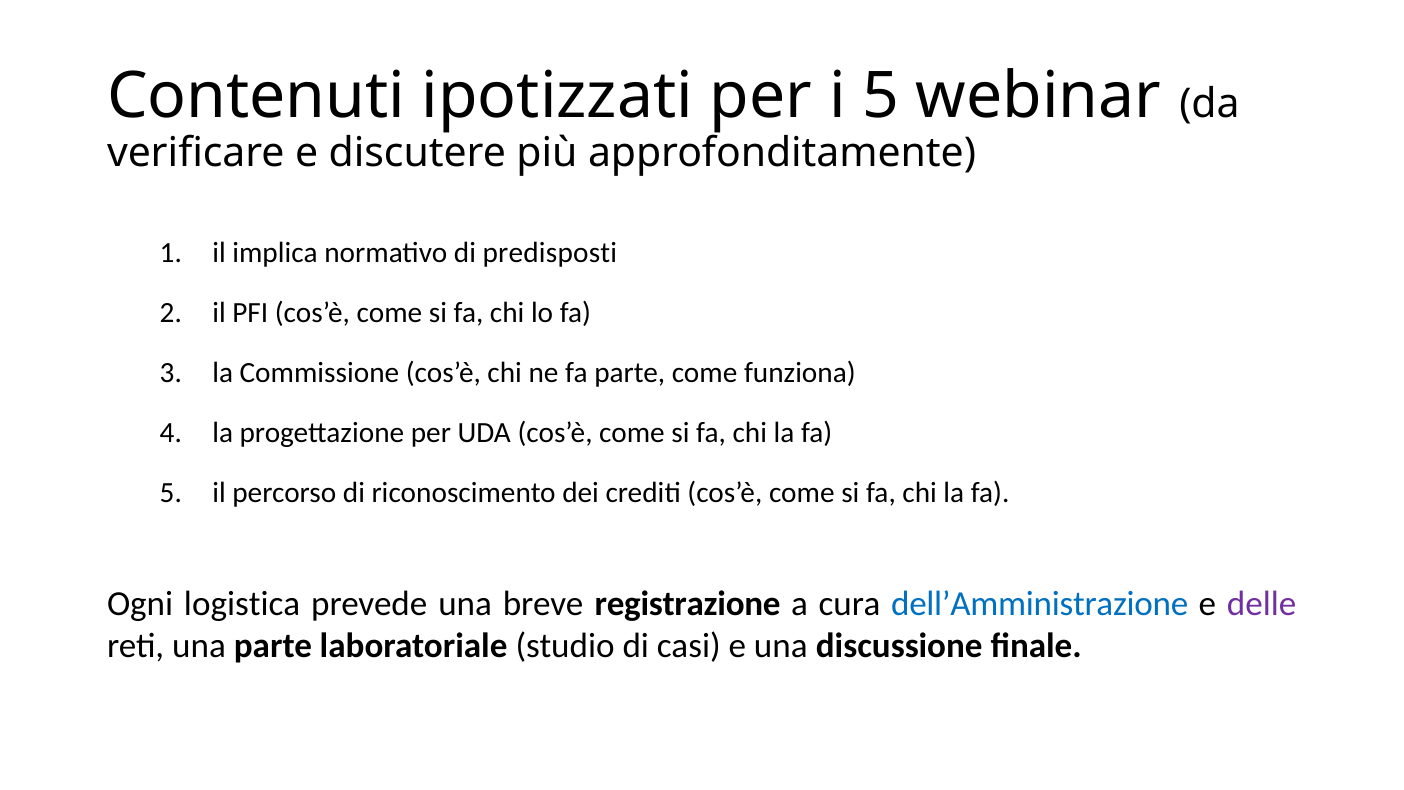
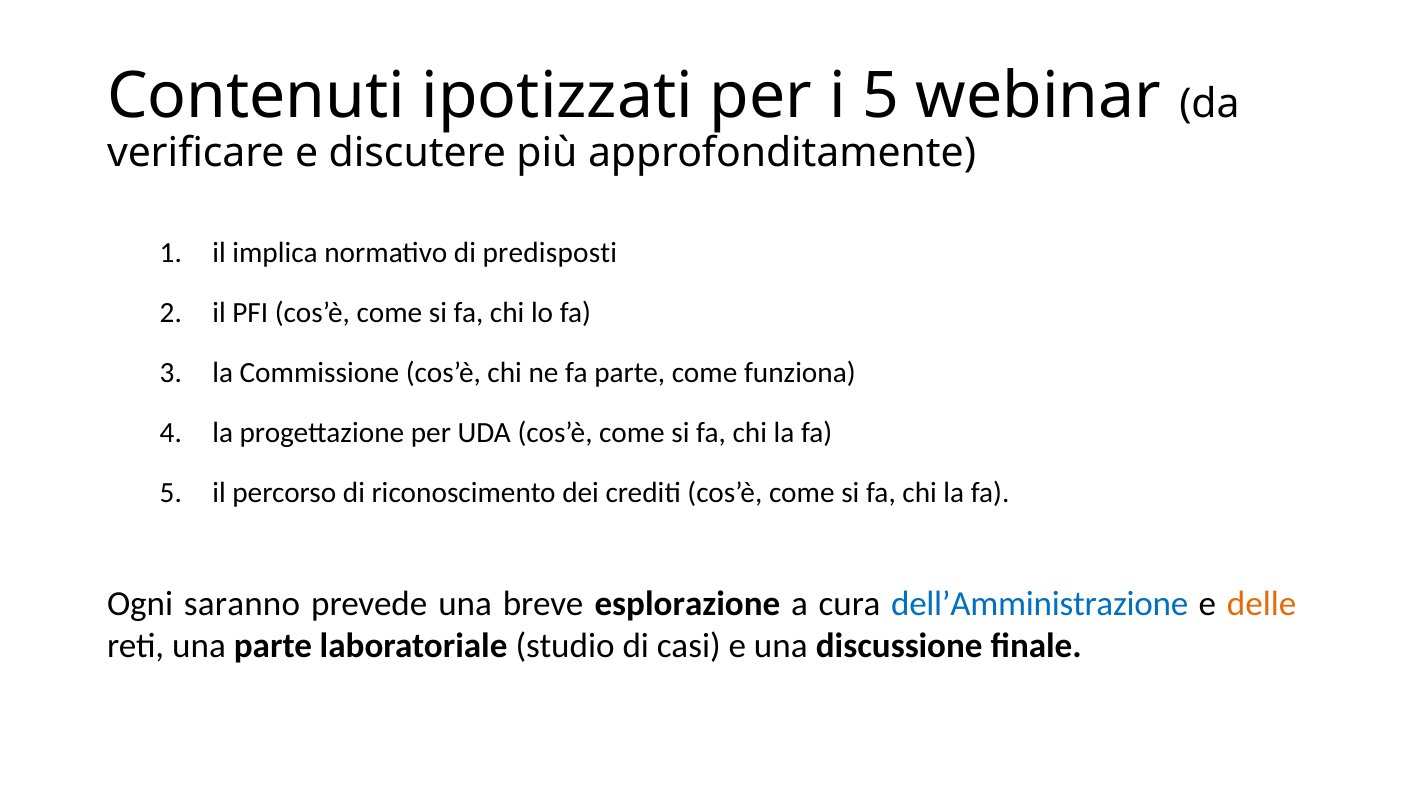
logistica: logistica -> saranno (242, 603)
registrazione: registrazione -> esplorazione (687, 603)
delle colour: purple -> orange (1262, 603)
